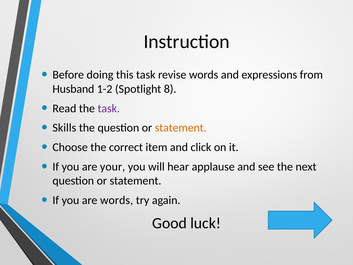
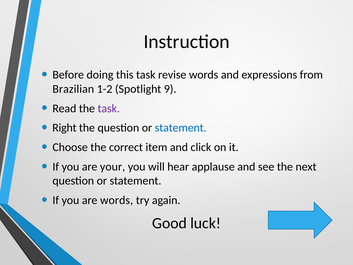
Husband: Husband -> Brazilian (73, 89)
8: 8 -> 9 (170, 89)
Skills: Skills -> Right (64, 128)
statement colour: orange -> blue (181, 128)
